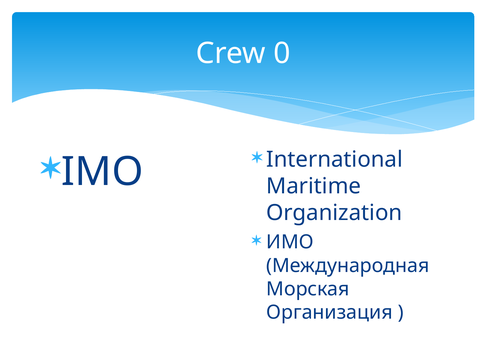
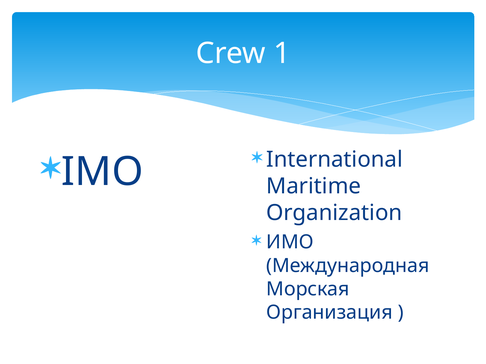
0: 0 -> 1 (282, 53)
